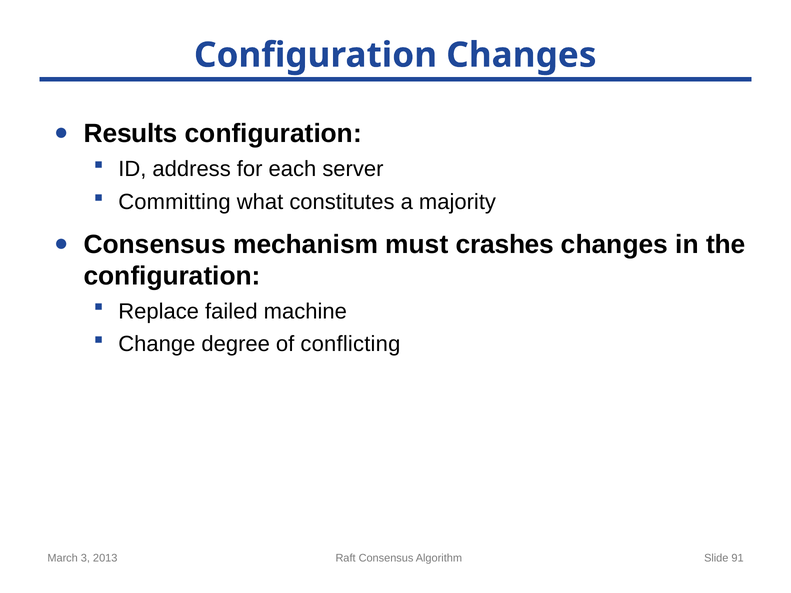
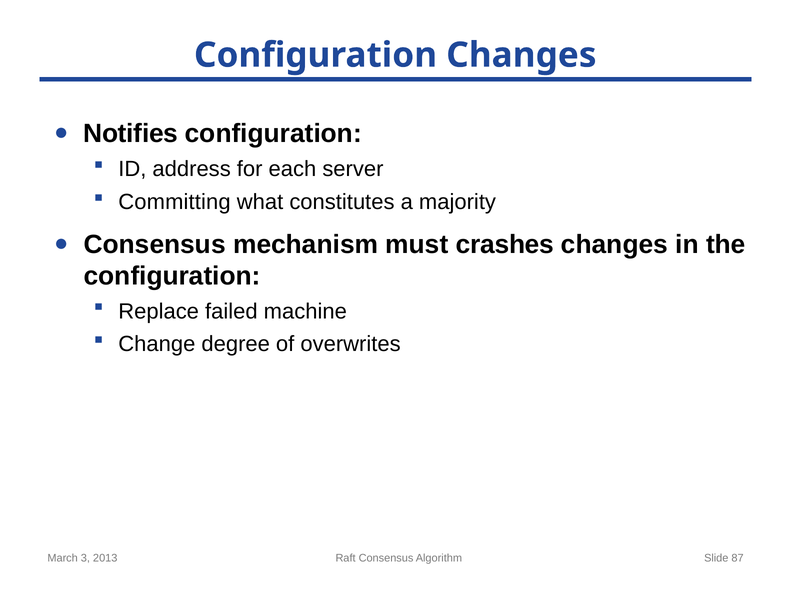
Results: Results -> Notifies (131, 134)
conflicting: conflicting -> overwrites (351, 344)
91: 91 -> 87 (738, 558)
